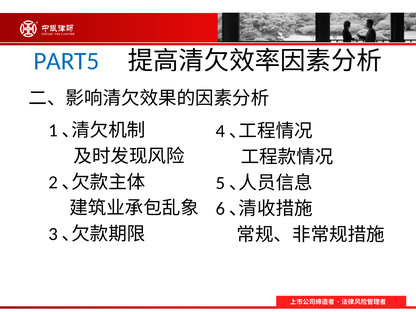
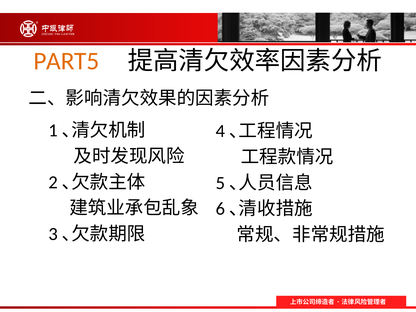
PART5 colour: blue -> orange (66, 61)
